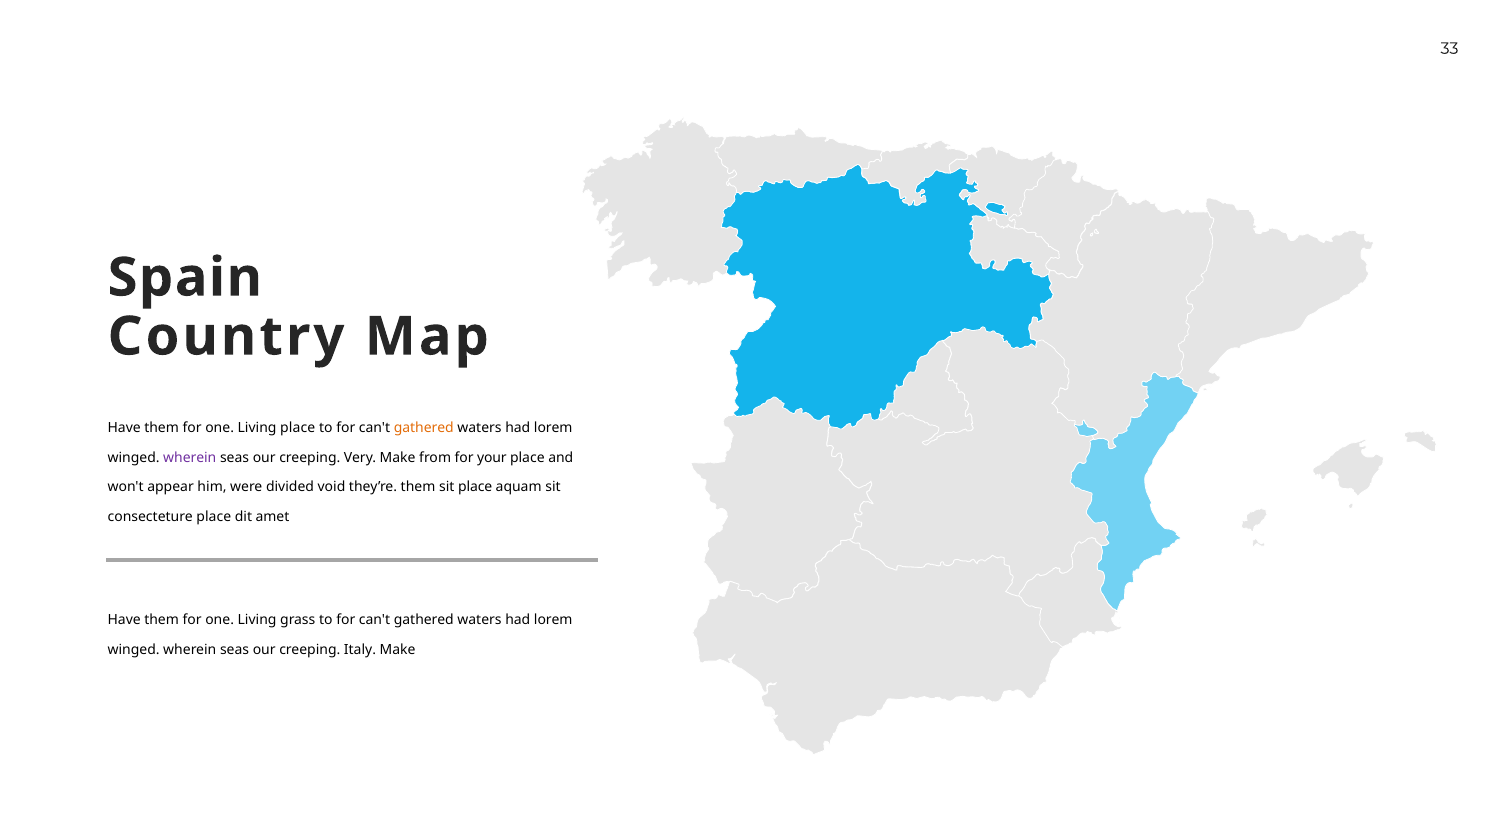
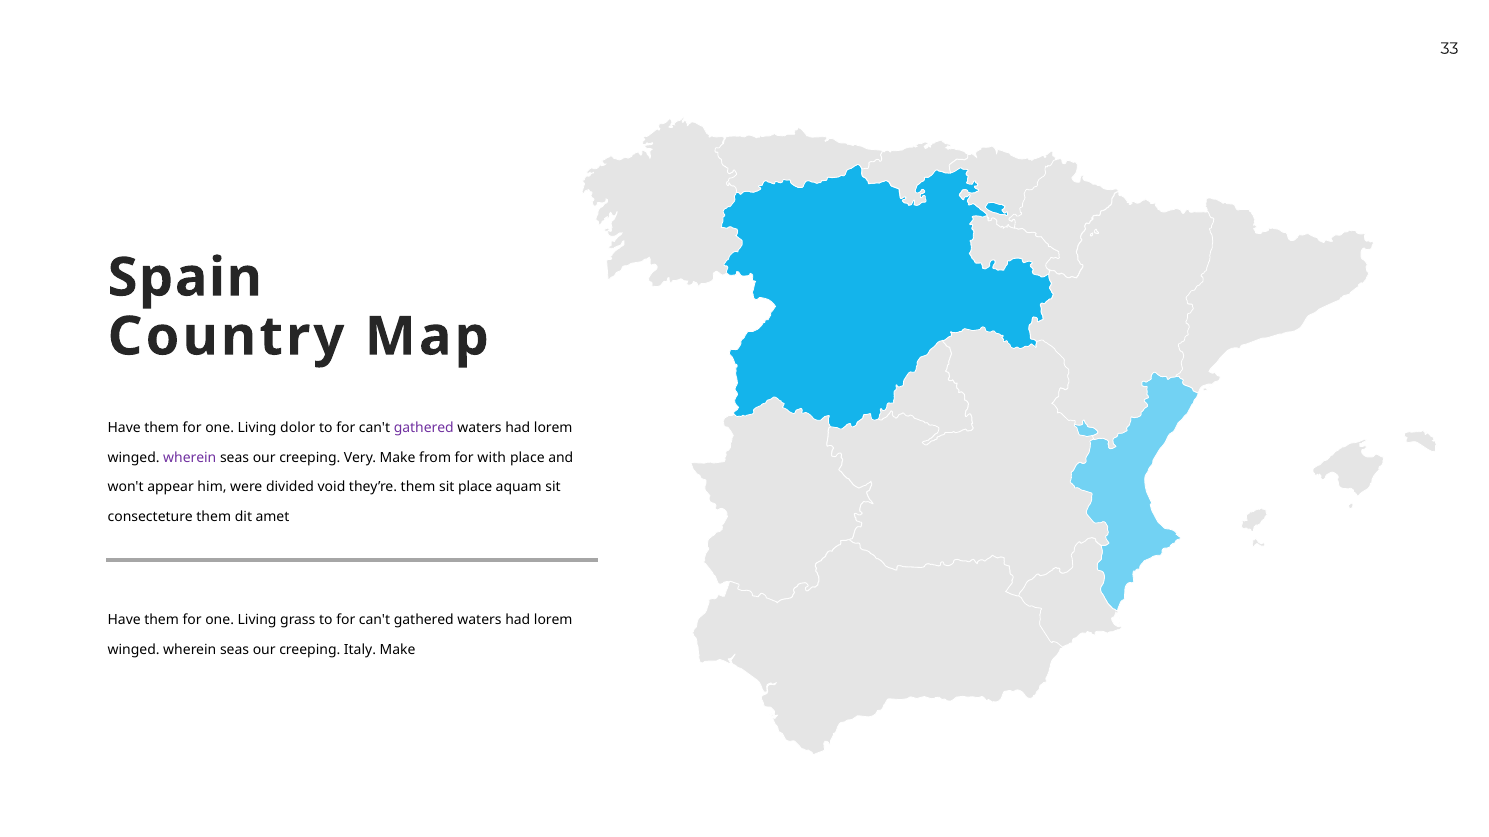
Living place: place -> dolor (298, 429)
gathered colour: orange -> purple (424, 429)
your: your -> with (492, 458)
consecteture place: place -> them (214, 517)
